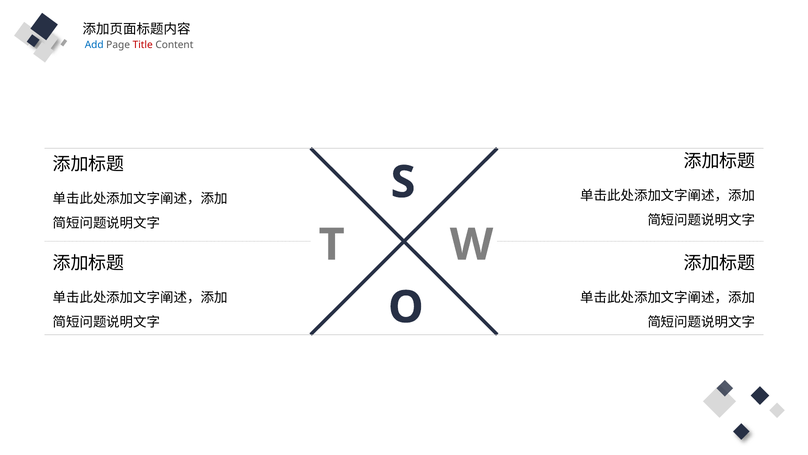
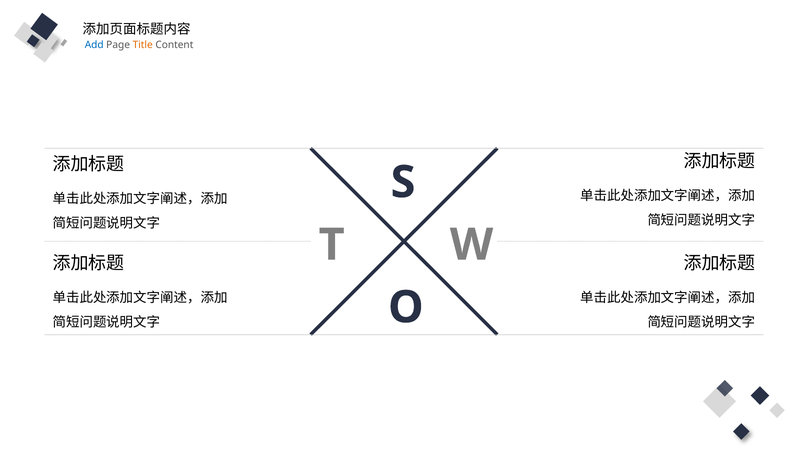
Title colour: red -> orange (143, 45)
